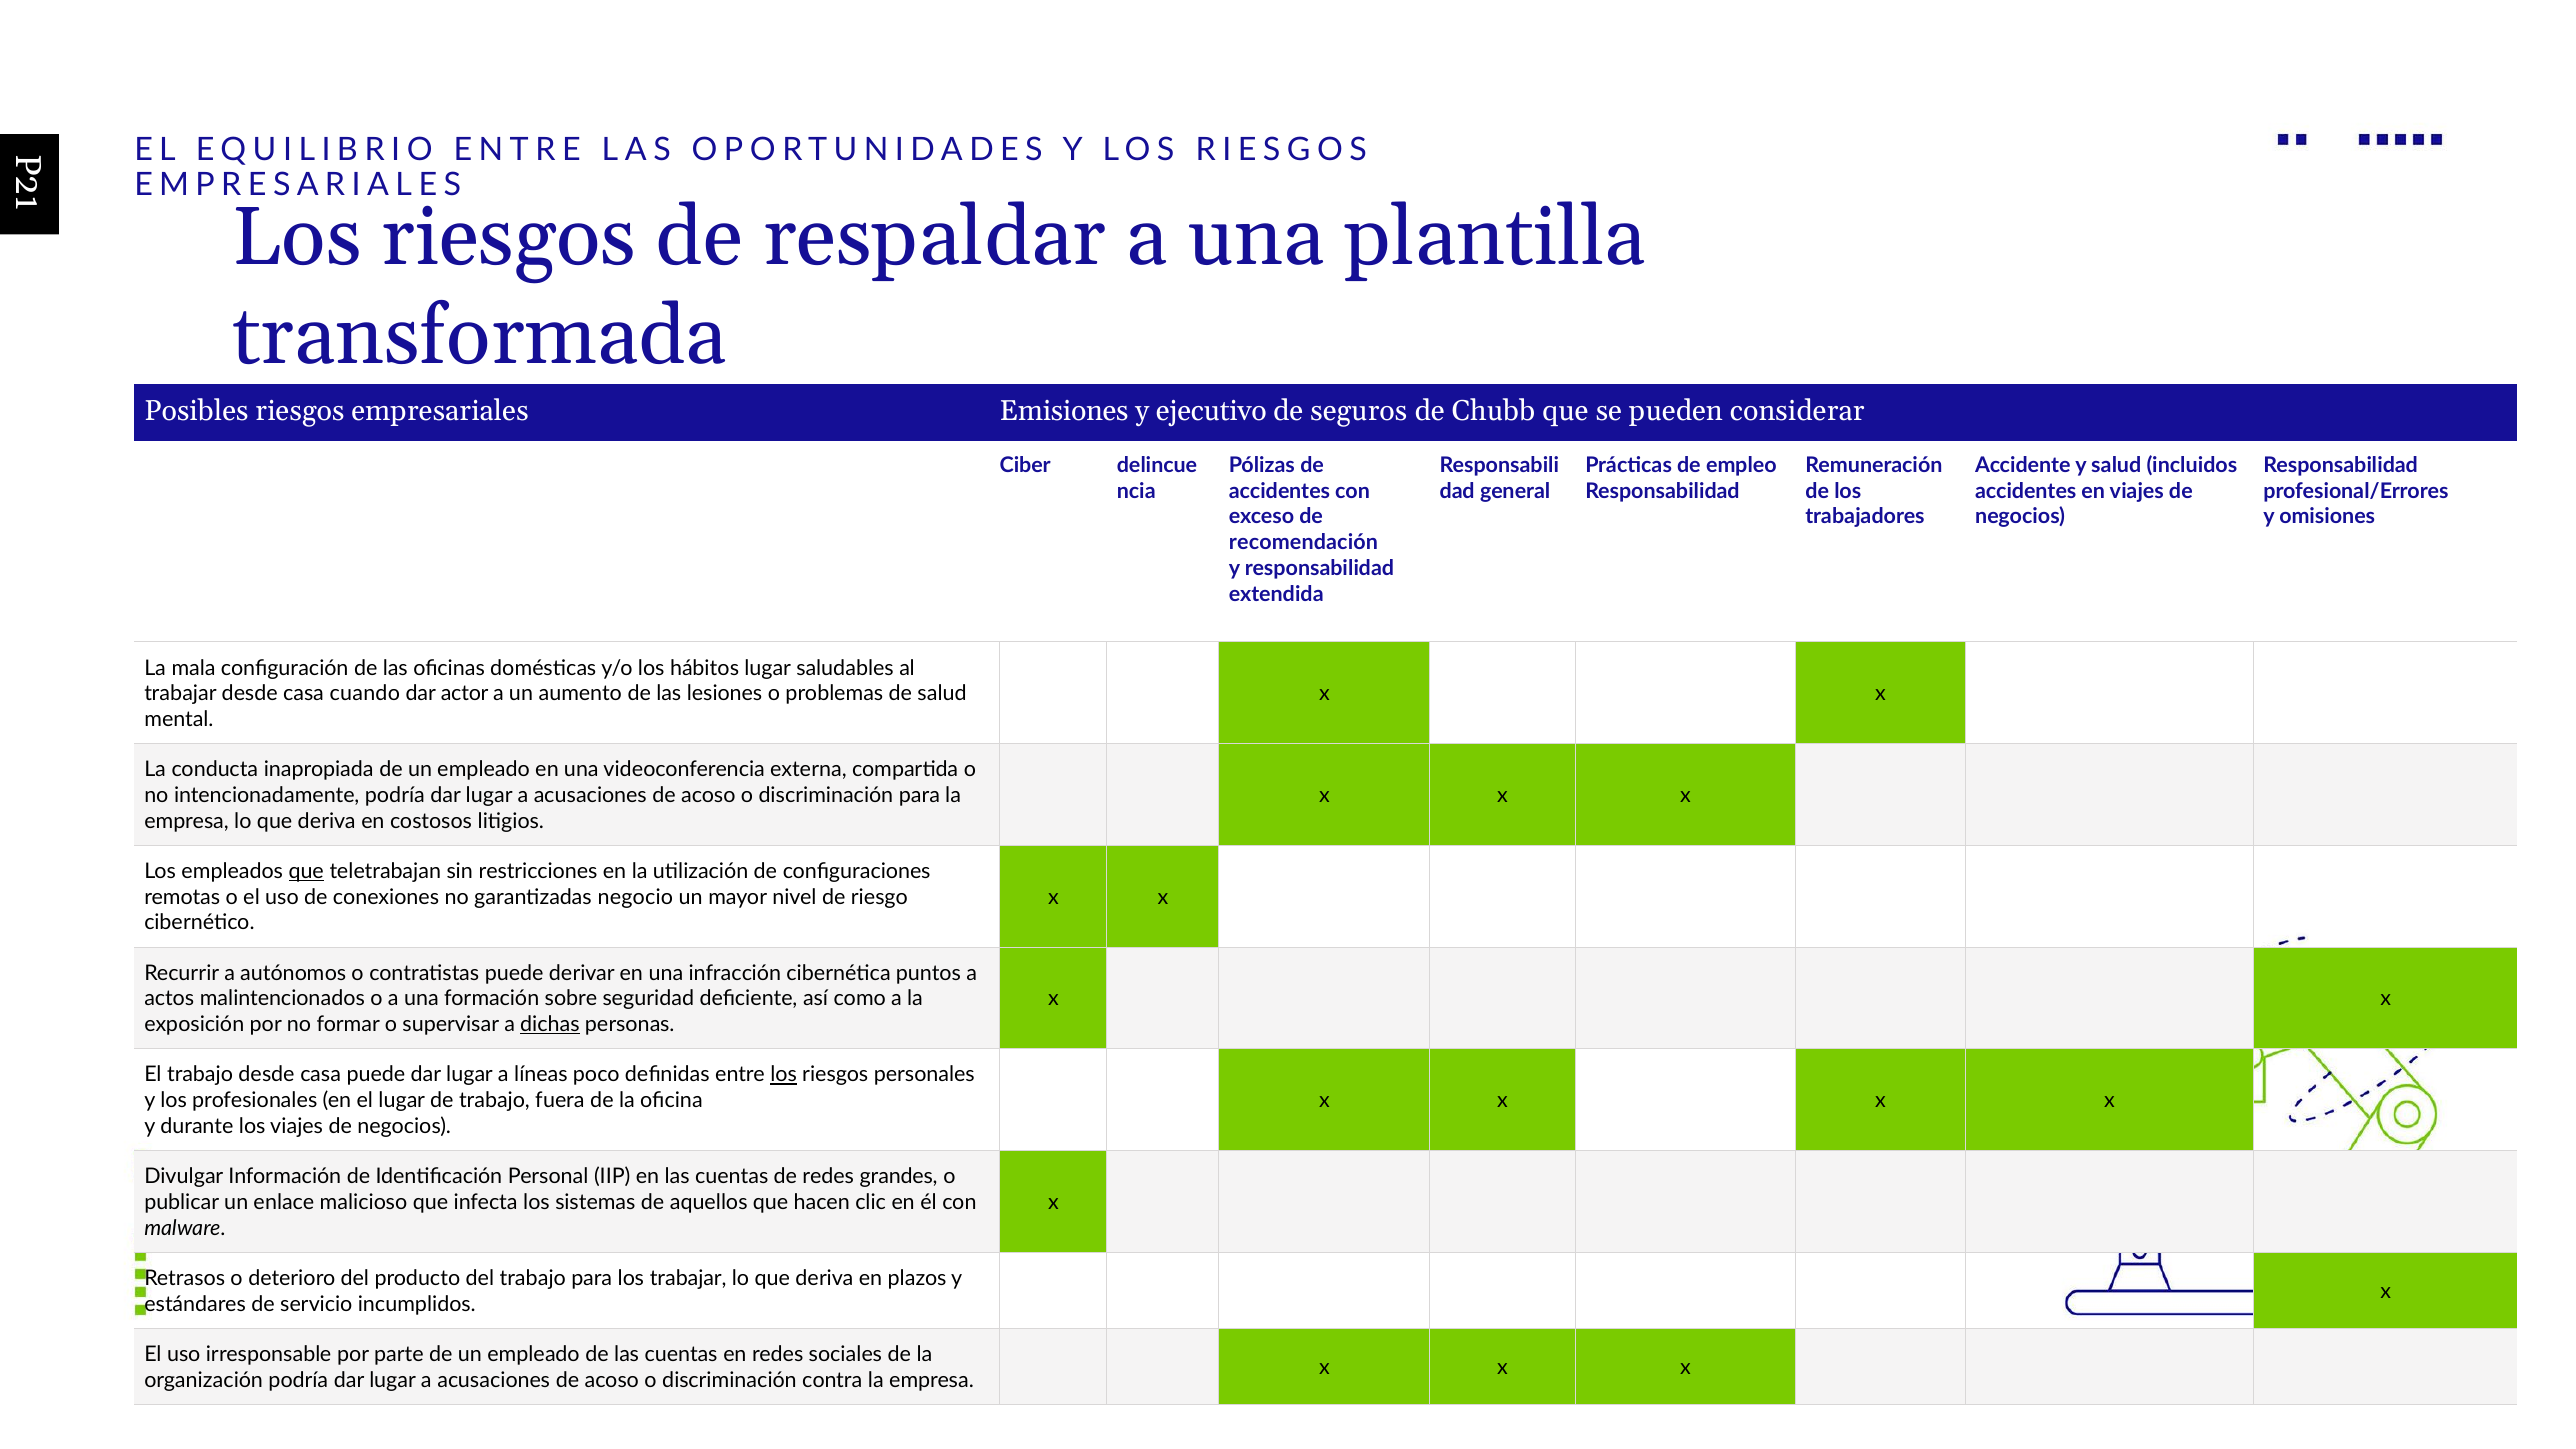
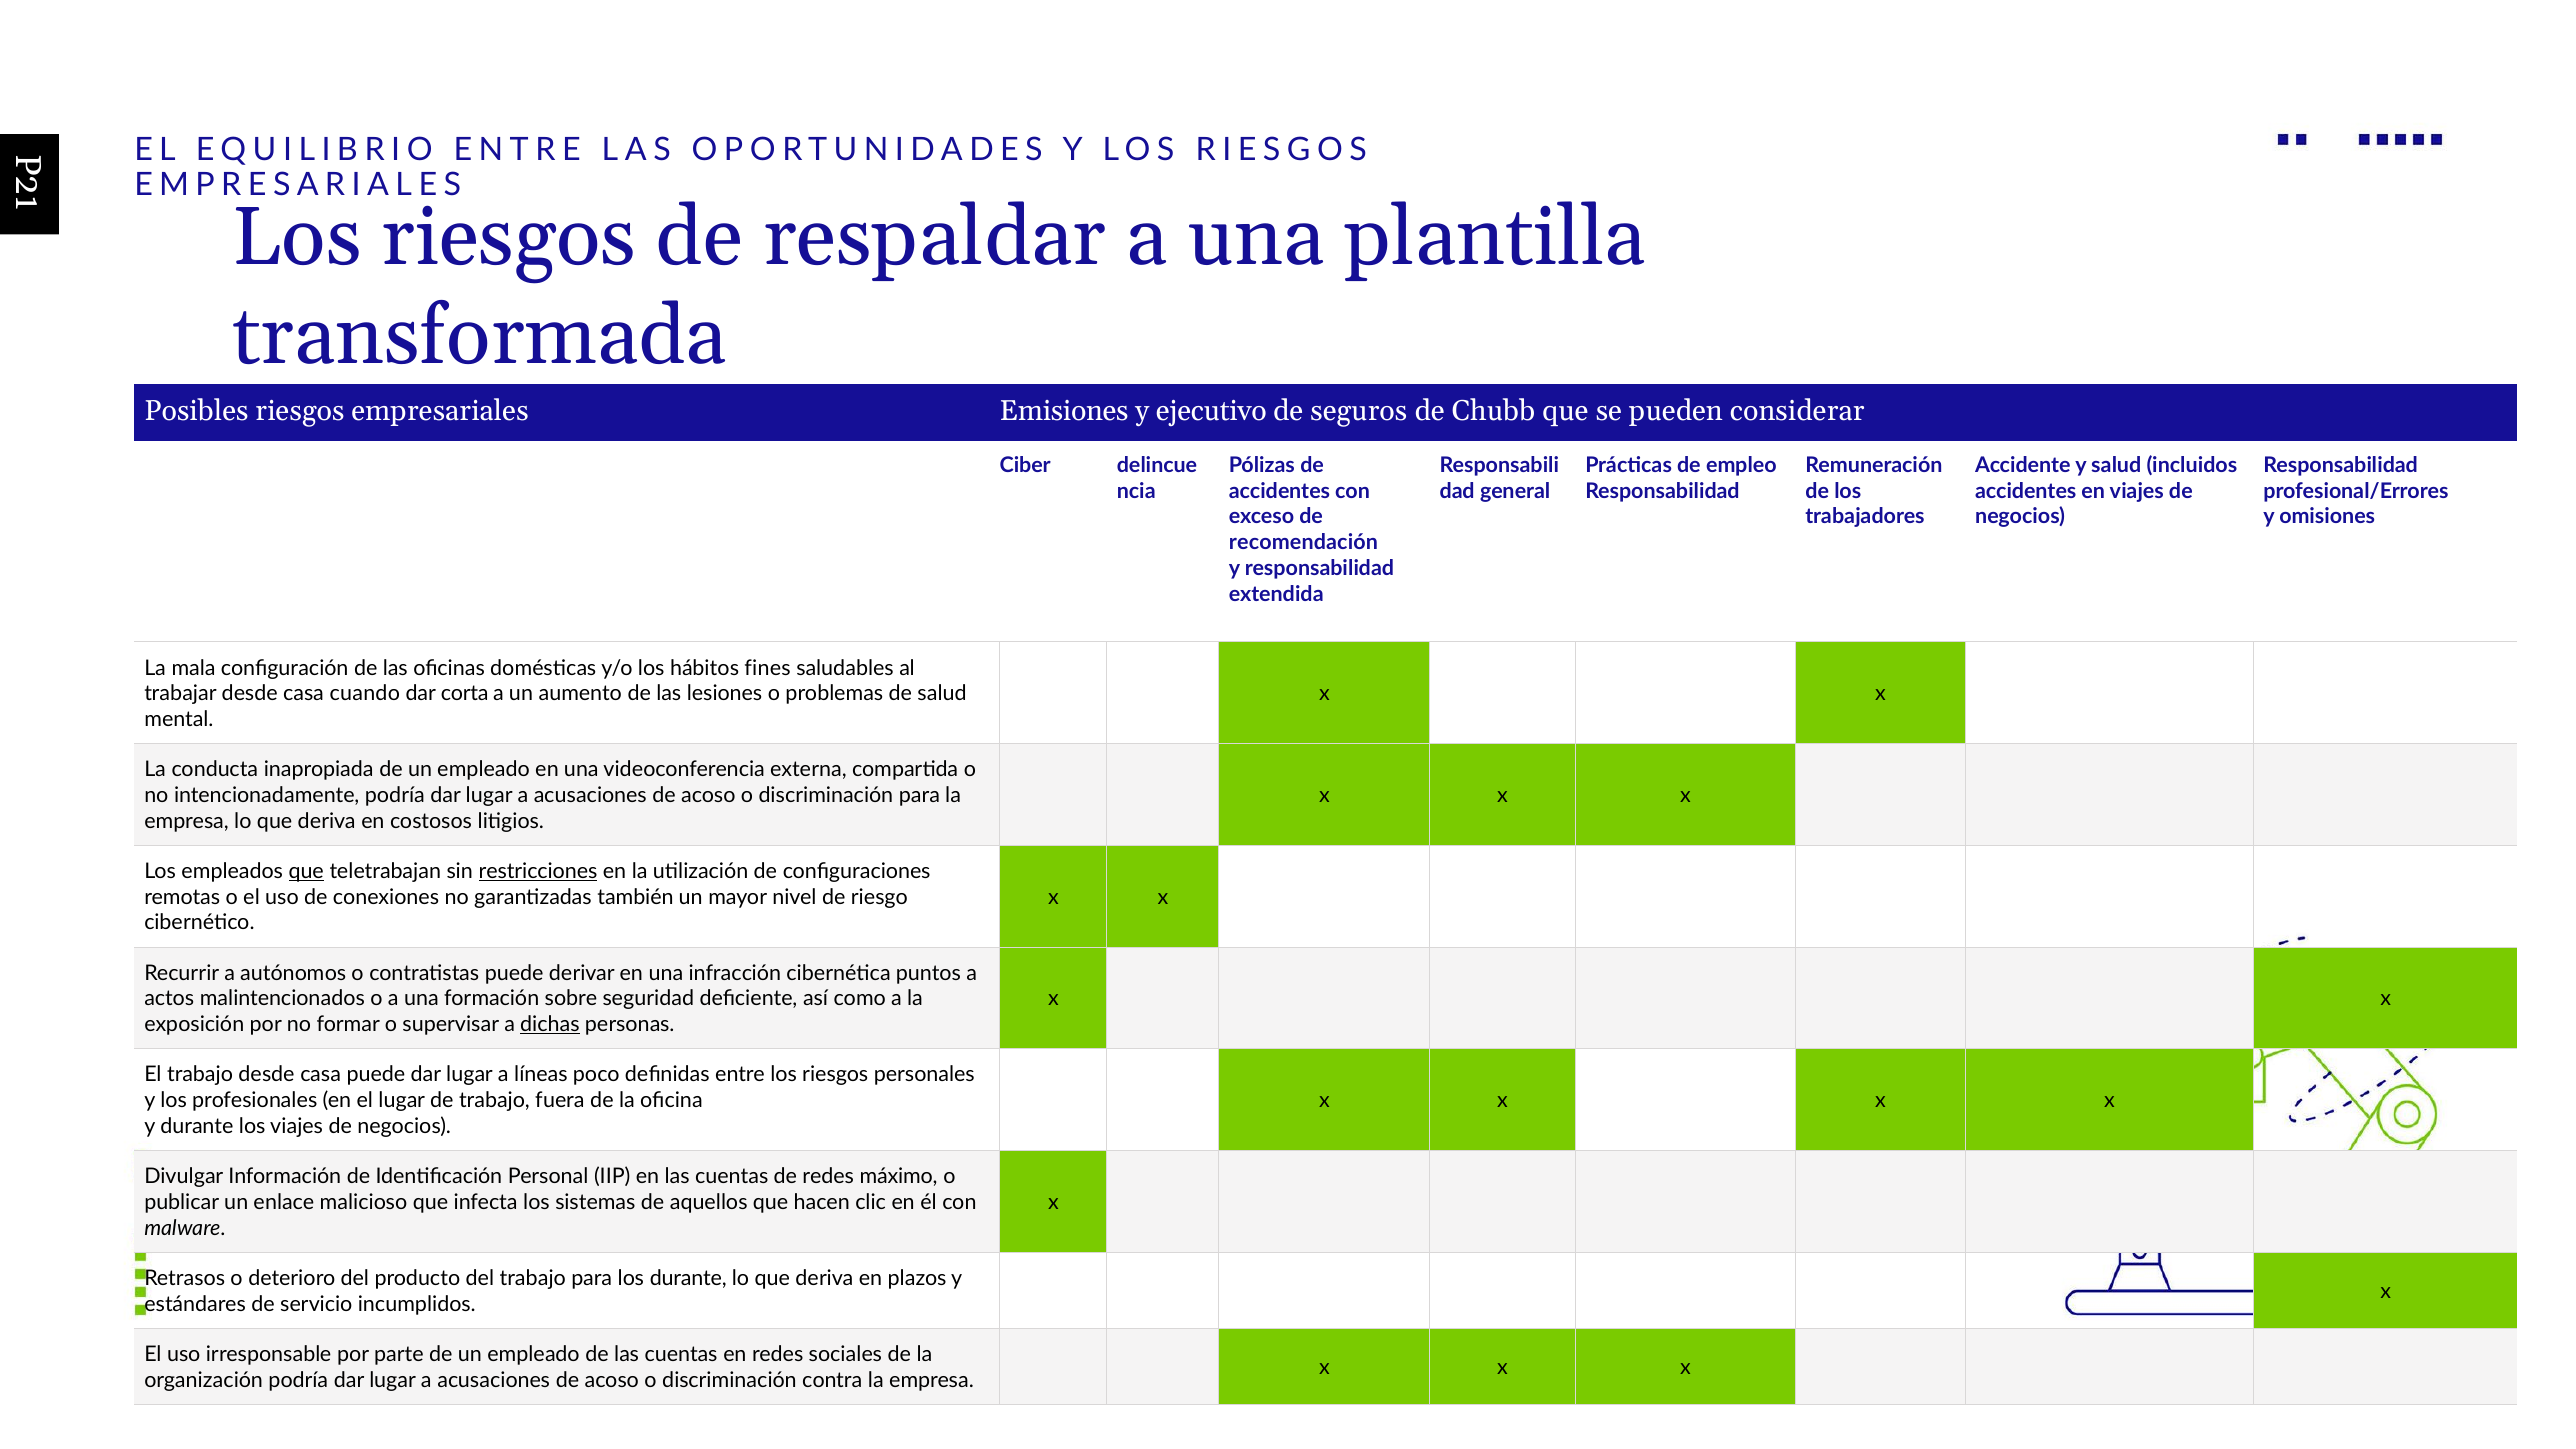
hábitos lugar: lugar -> fines (768, 668)
actor: actor -> corta (465, 694)
restricciones underline: none -> present (538, 871)
negocio: negocio -> también (636, 897)
los underline: present -> none (784, 1075)
grandes: grandes -> máximo (899, 1177)
los trabajar: trabajar -> durante (688, 1278)
